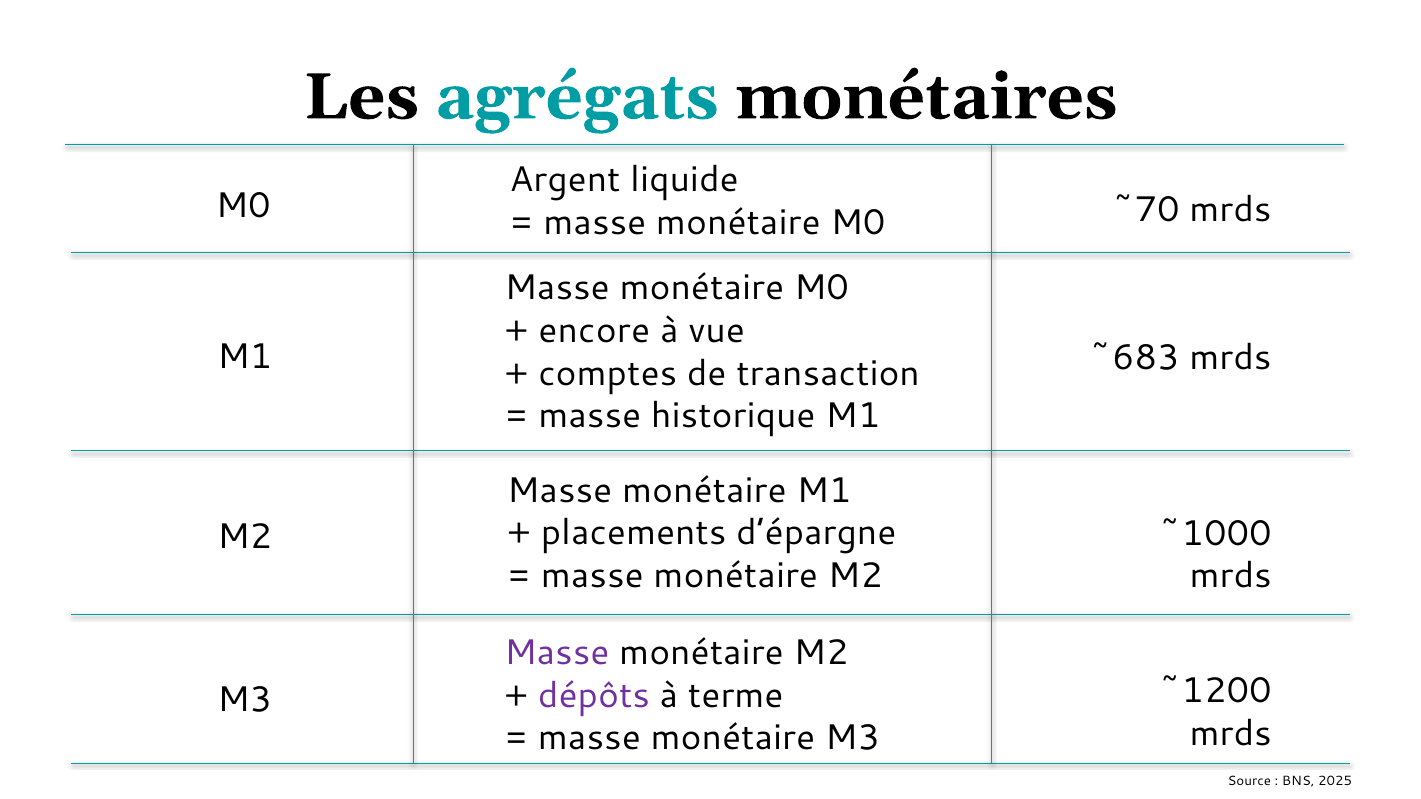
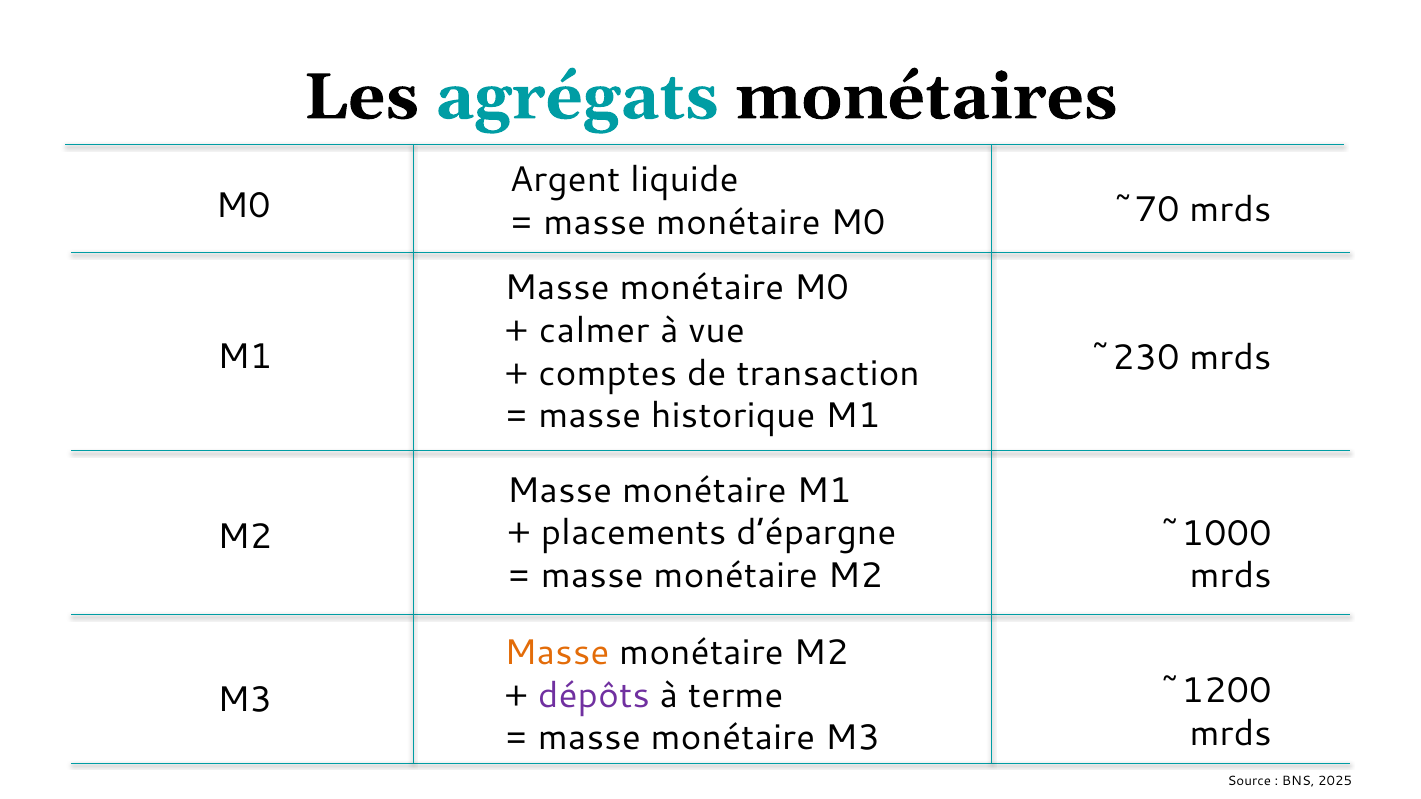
encore: encore -> calmer (594, 331)
~683: ~683 -> ~230 (1134, 358)
Masse colour: purple -> orange (557, 653)
